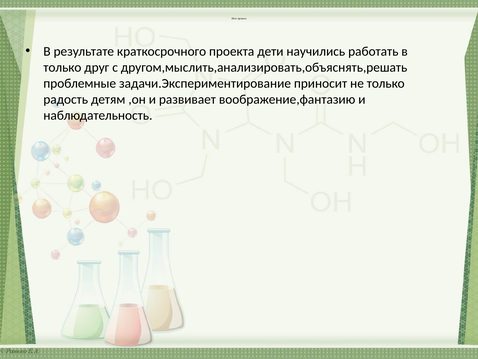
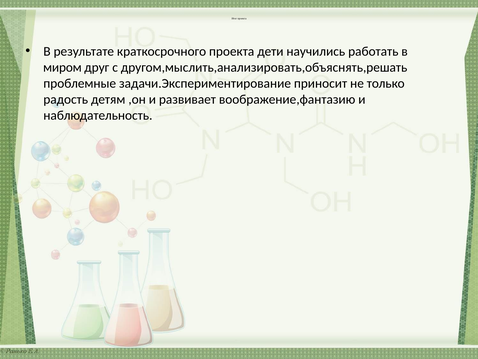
только: только -> миром (62, 67)
